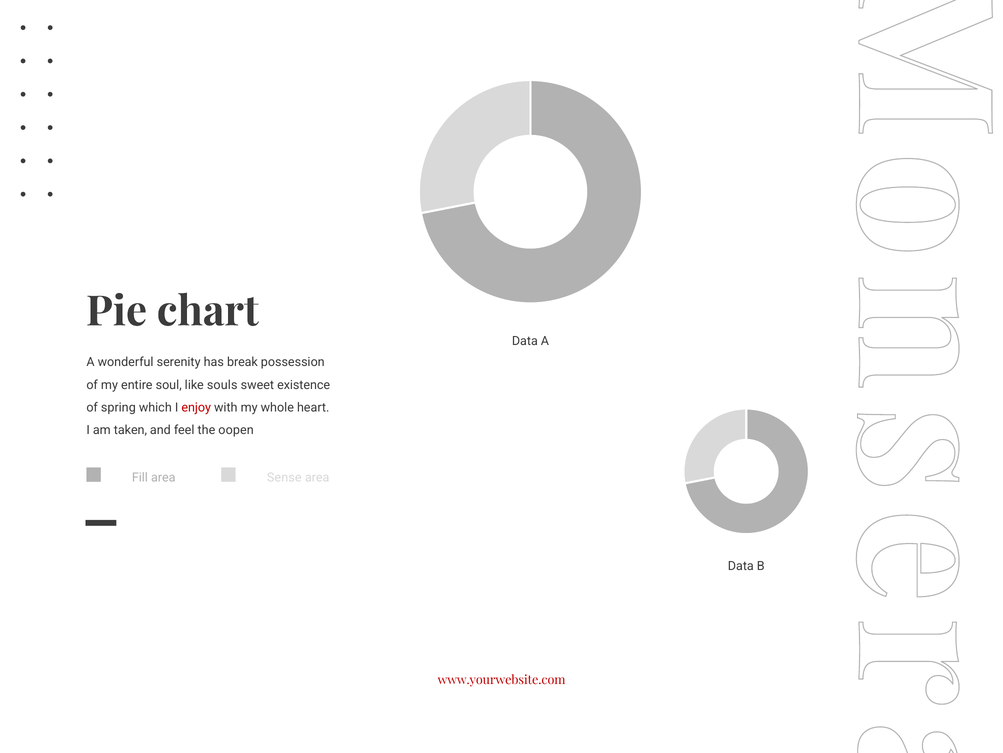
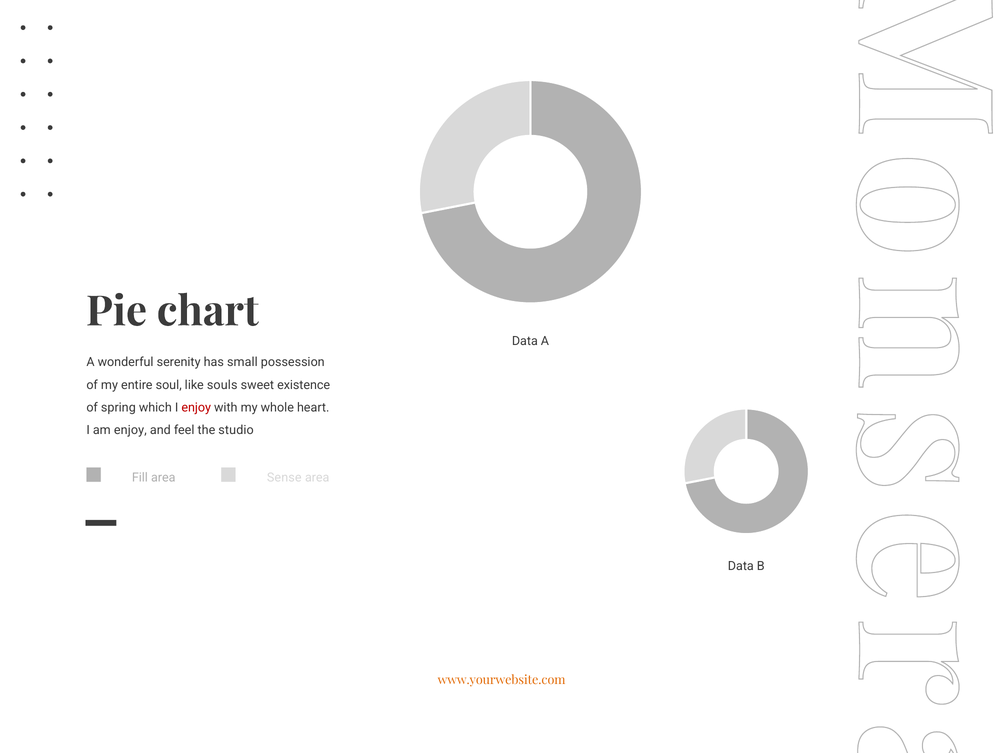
break: break -> small (242, 362)
am taken: taken -> enjoy (130, 430)
oopen: oopen -> studio (236, 430)
www.yourwebsite.com colour: red -> orange (502, 679)
